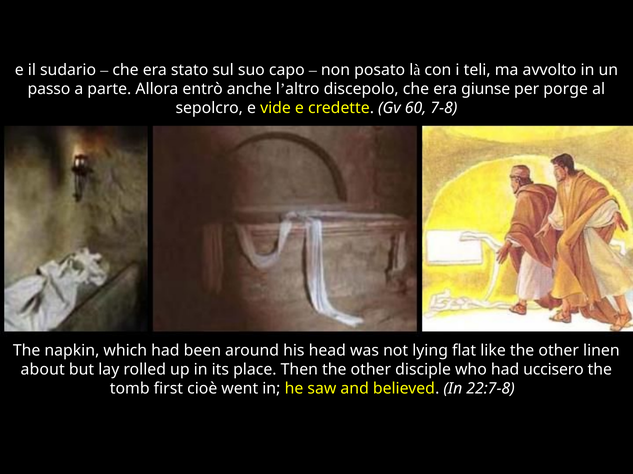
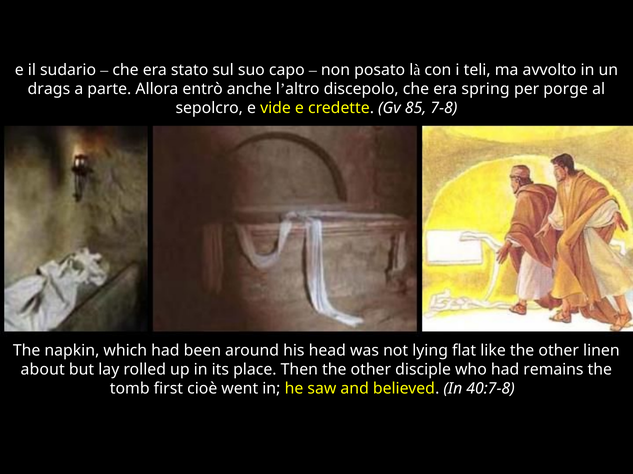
passo: passo -> drags (49, 89)
giunse: giunse -> spring (486, 89)
60: 60 -> 85 (416, 108)
uccisero: uccisero -> remains (553, 370)
22:7-8: 22:7-8 -> 40:7-8 (491, 389)
